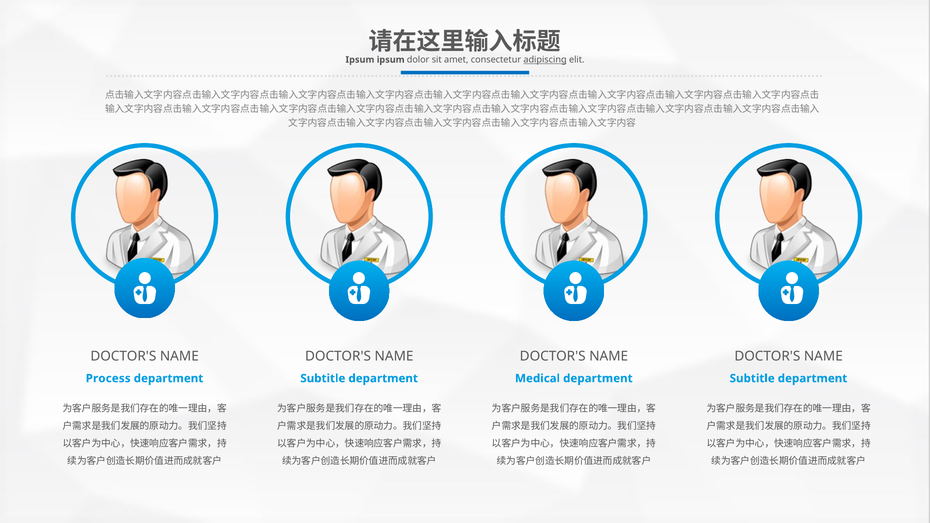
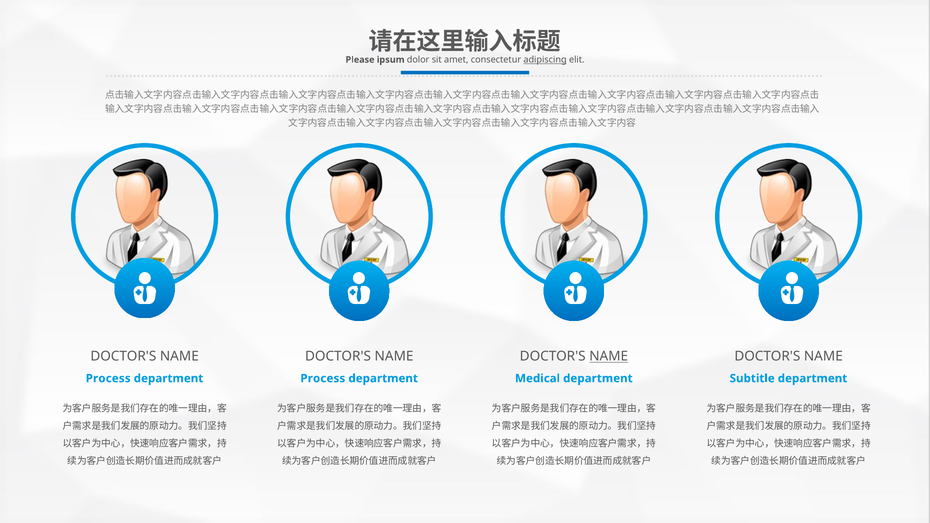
Ipsum: Ipsum -> Please (360, 60)
NAME underline: none -> present (609, 357)
Subtitle: Subtitle -> Process (323, 378)
